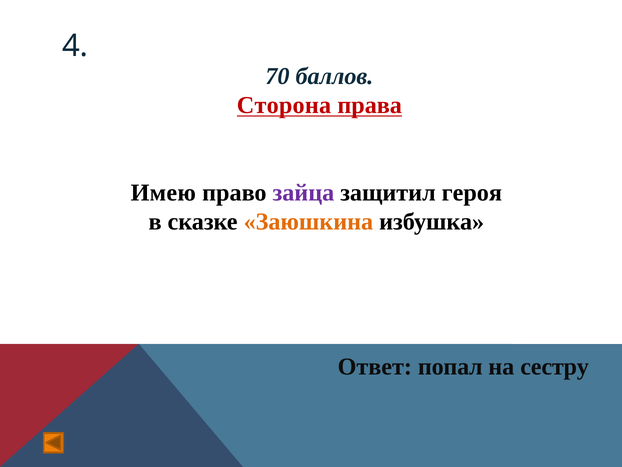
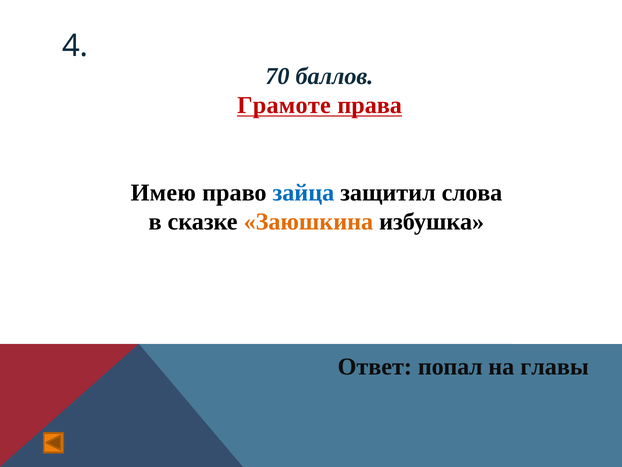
Сторона: Сторона -> Грамоте (284, 105)
зайца colour: purple -> blue (303, 192)
героя: героя -> слова (472, 192)
сестру: сестру -> главы (555, 367)
